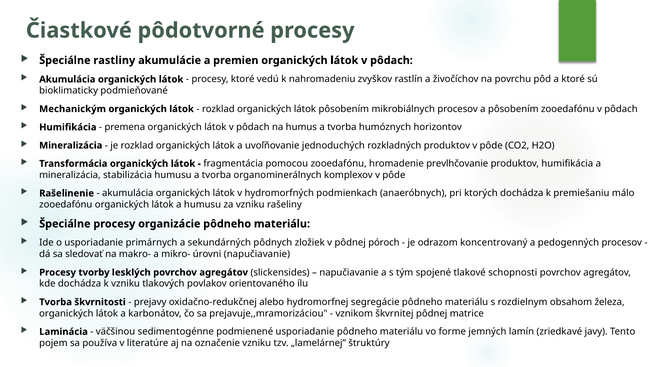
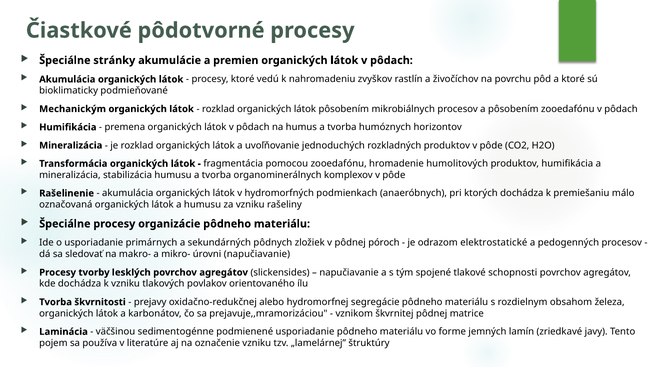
rastliny: rastliny -> stránky (114, 60)
prevlhčovanie: prevlhčovanie -> humolitových (457, 164)
zooedafónu: zooedafónu -> označovaná (66, 205)
koncentrovaný: koncentrovaný -> elektrostatické (494, 243)
